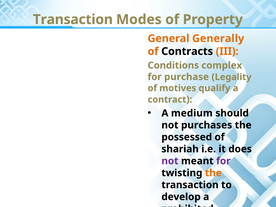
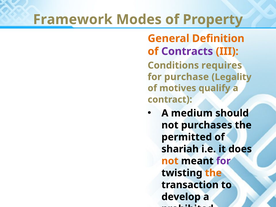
Transaction: Transaction -> Framework (73, 20)
Generally: Generally -> Definition (218, 38)
Contracts colour: black -> purple (187, 51)
complex: complex -> requires (222, 65)
possessed: possessed -> permitted (187, 137)
not colour: purple -> orange (170, 161)
